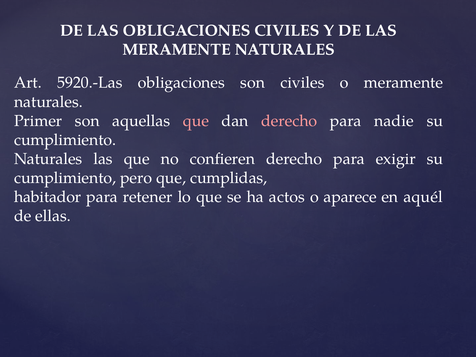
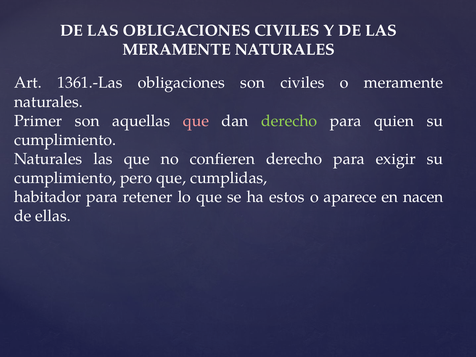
5920.-Las: 5920.-Las -> 1361.-Las (90, 83)
derecho colour: pink -> light green (289, 121)
nadie: nadie -> quien (394, 121)
actos: actos -> estos (287, 197)
aquél: aquél -> nacen (423, 197)
